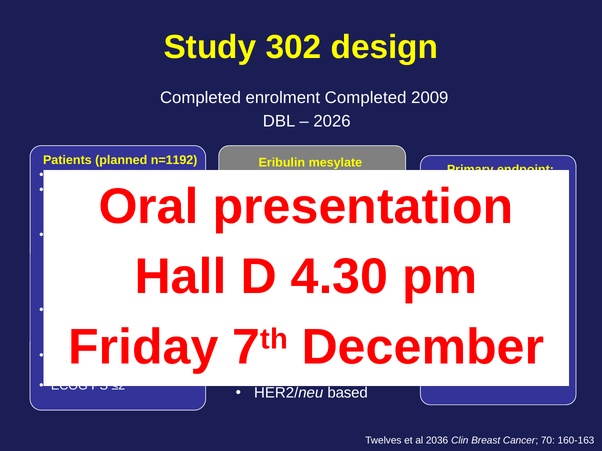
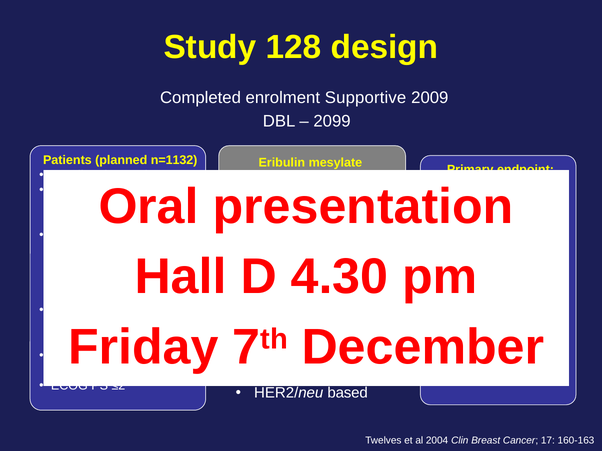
302: 302 -> 128 (294, 47)
enrolment Completed: Completed -> Supportive (366, 98)
2026: 2026 -> 2099 (332, 121)
n=1192: n=1192 -> n=1132 (174, 160)
2036: 2036 -> 2004 (437, 441)
70: 70 -> 17 (548, 441)
